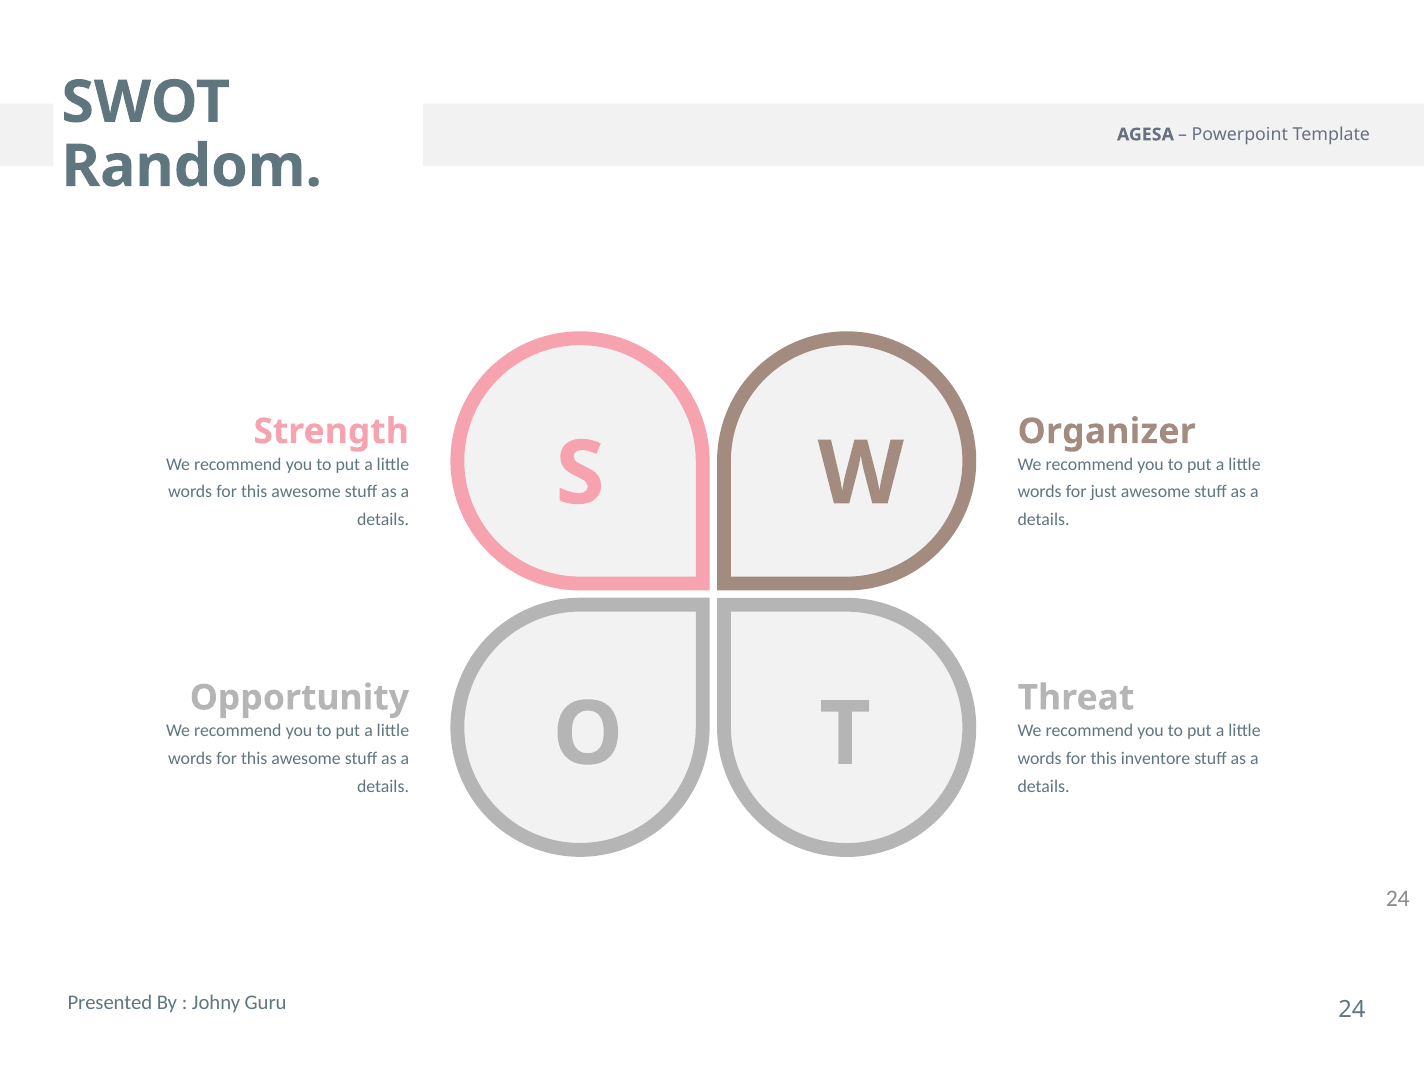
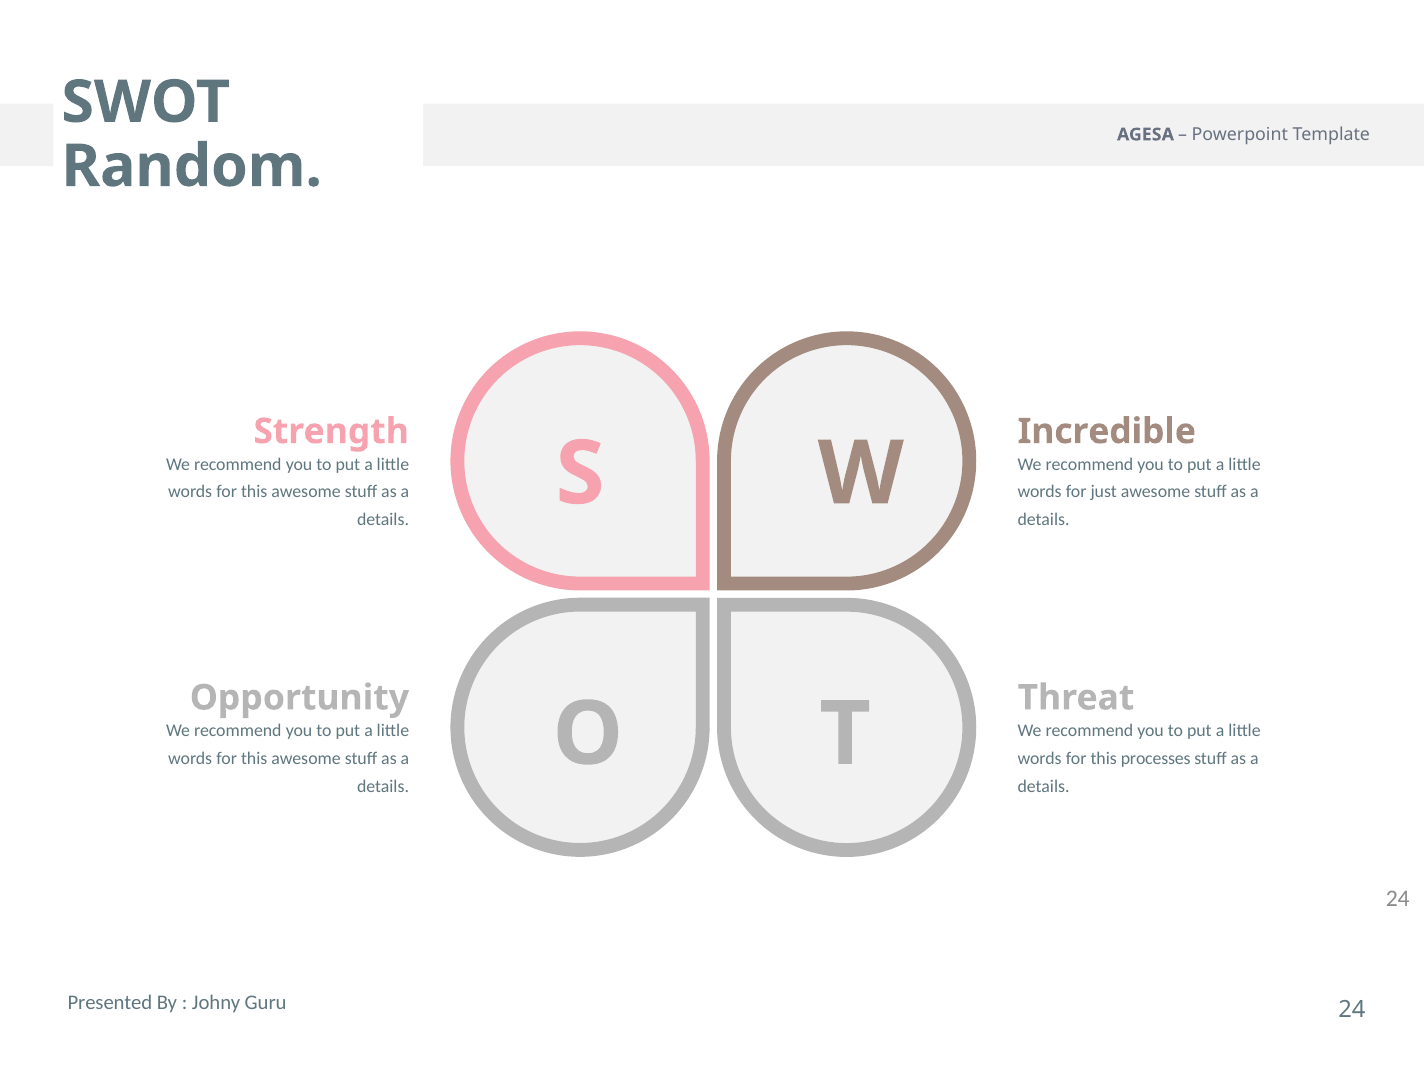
Organizer: Organizer -> Incredible (1107, 431)
inventore: inventore -> processes (1156, 758)
